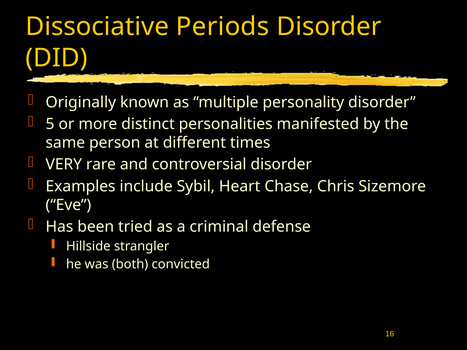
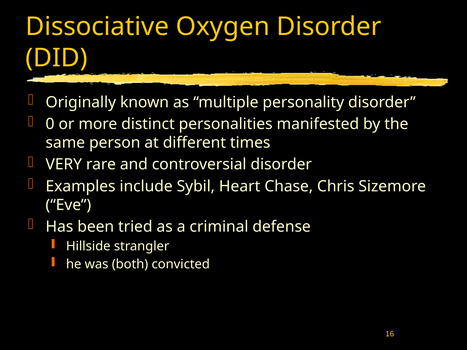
Periods: Periods -> Oxygen (223, 27)
5: 5 -> 0 (50, 124)
